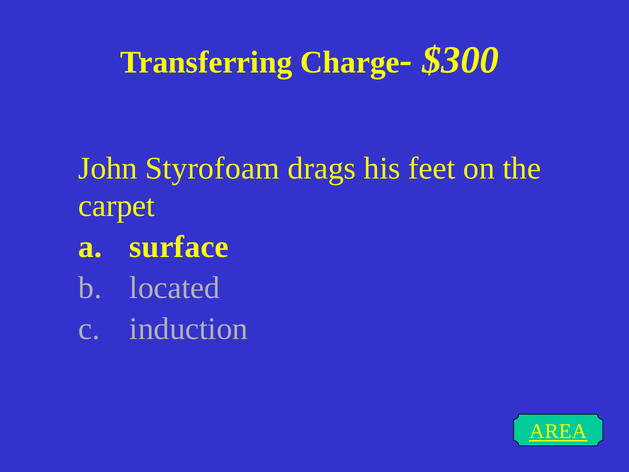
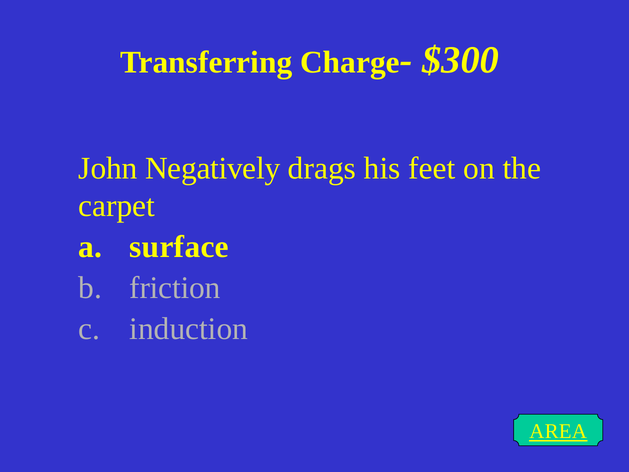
Styrofoam: Styrofoam -> Negatively (213, 168)
located: located -> friction (175, 288)
